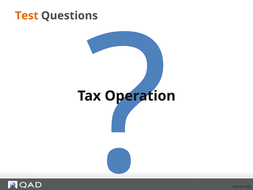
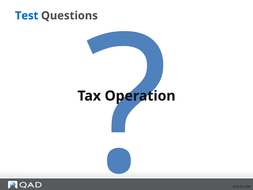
Test colour: orange -> blue (27, 16)
